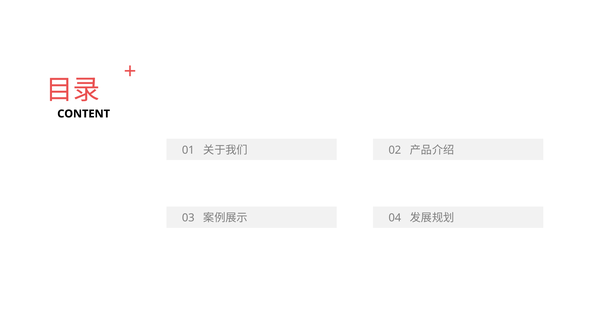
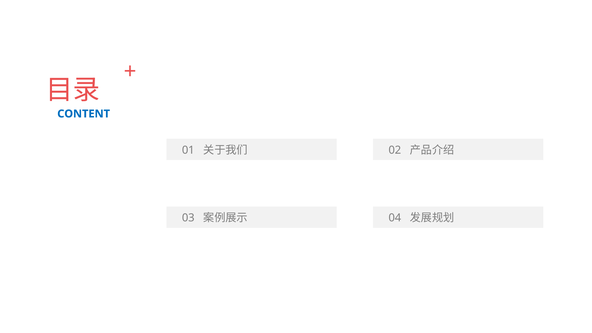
CONTENT colour: black -> blue (84, 114)
